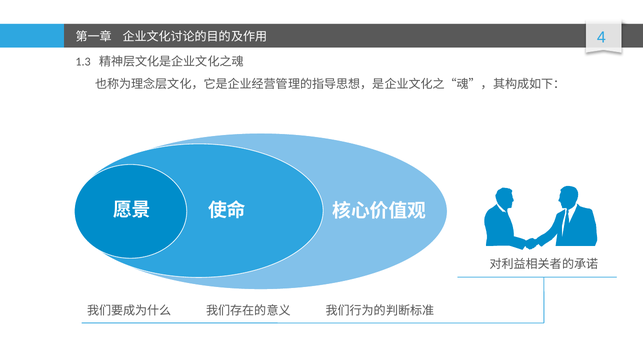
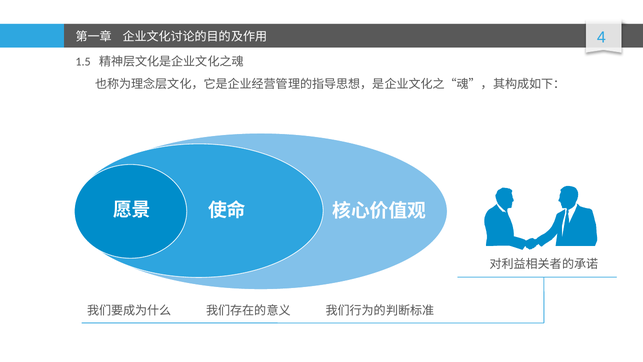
1.3: 1.3 -> 1.5 (83, 62)
